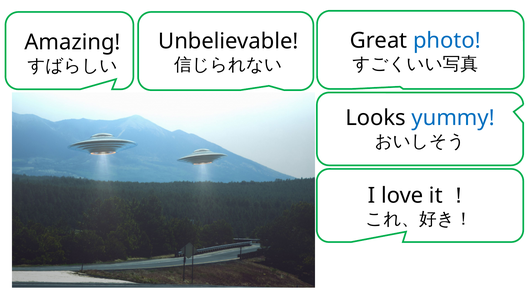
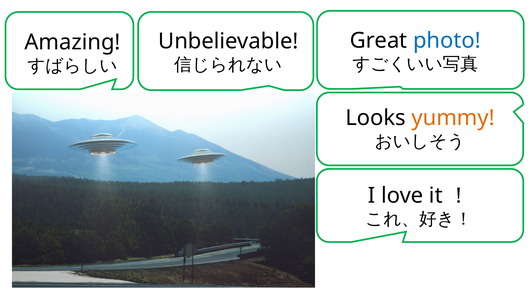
yummy colour: blue -> orange (453, 118)
